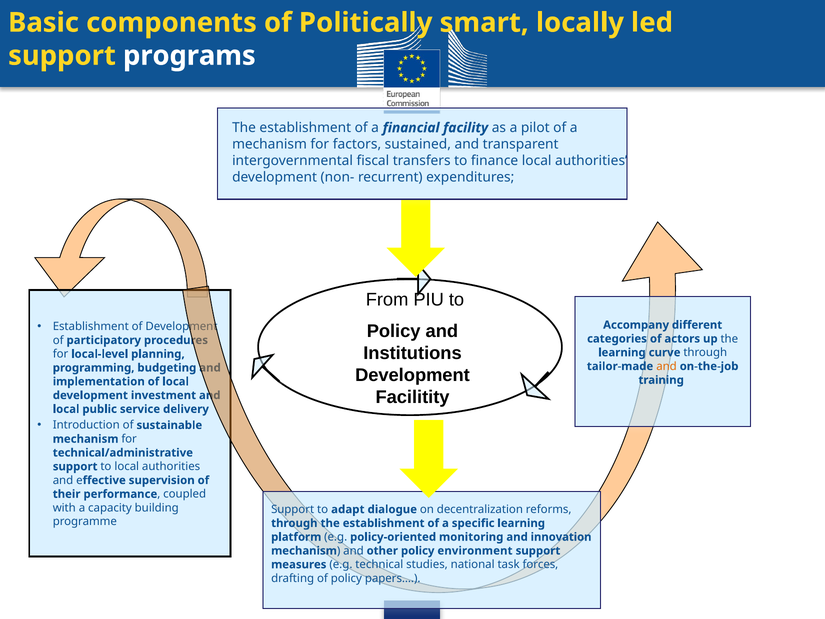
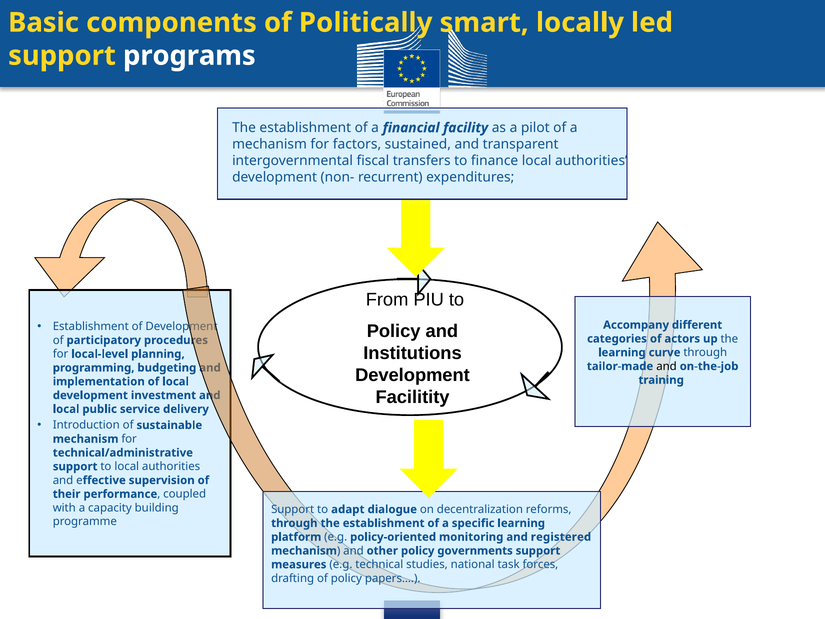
and colour: orange -> black (667, 366)
innovation: innovation -> registered (561, 537)
environment: environment -> governments (475, 551)
